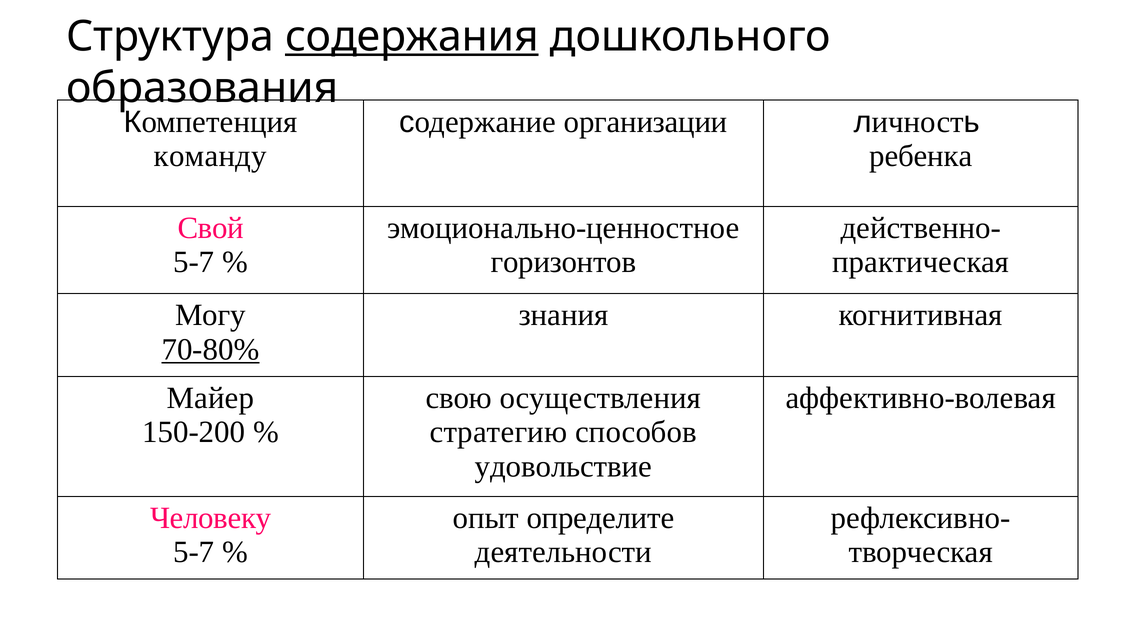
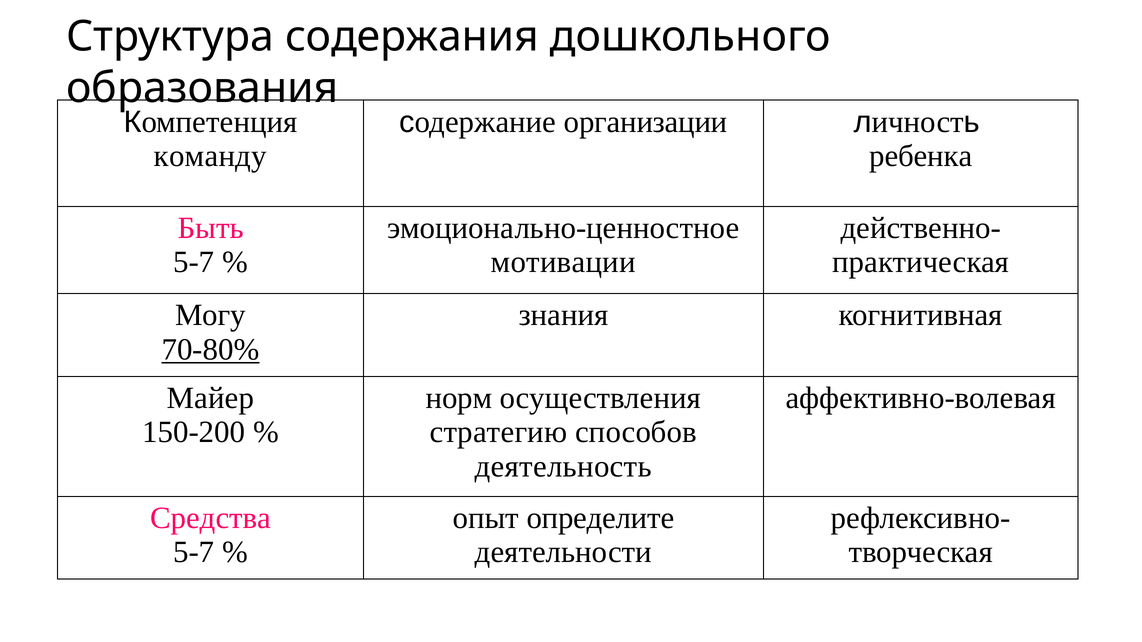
содержания underline: present -> none (412, 37)
Свой: Свой -> Быть (211, 228)
горизонтов: горизонтов -> мотивации (563, 262)
свою: свою -> норм (459, 398)
удовольствие: удовольствие -> деятельность (563, 467)
Человеку: Человеку -> Средства (211, 518)
